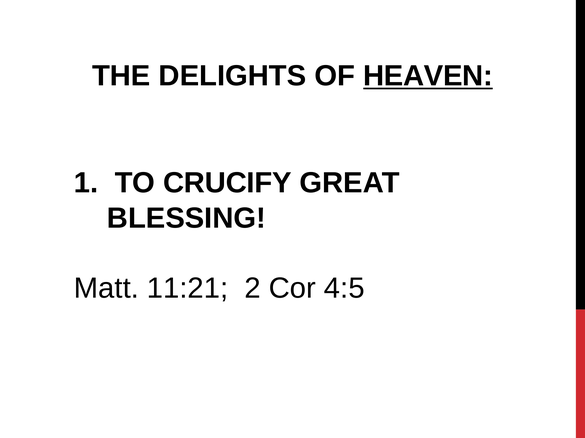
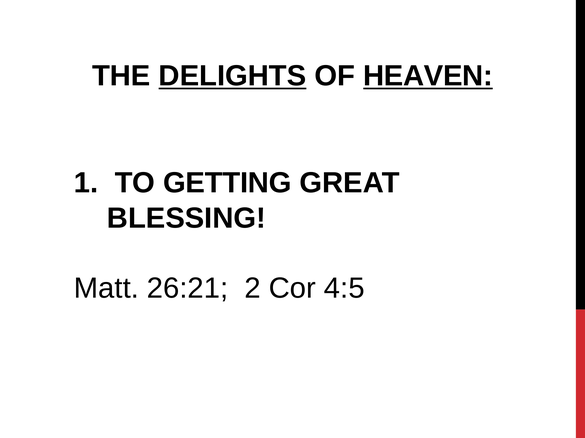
DELIGHTS underline: none -> present (232, 76)
CRUCIFY: CRUCIFY -> GETTING (227, 183)
11:21: 11:21 -> 26:21 (188, 289)
